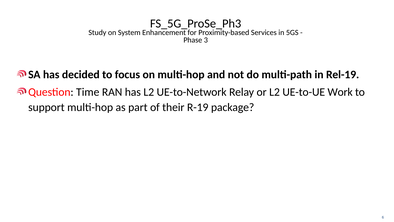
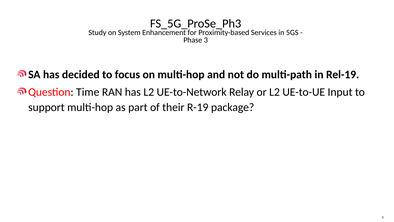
Work: Work -> Input (340, 92)
